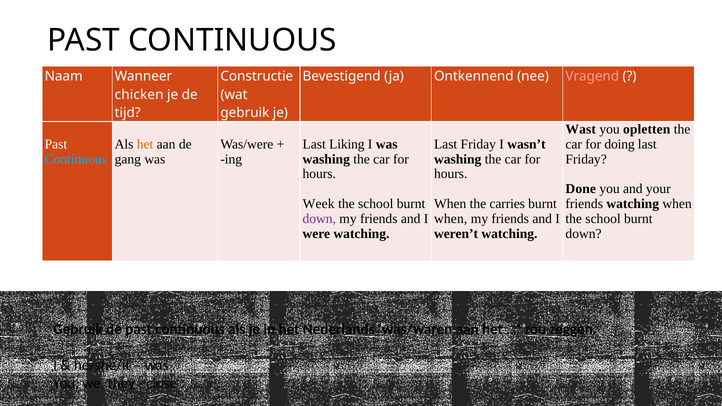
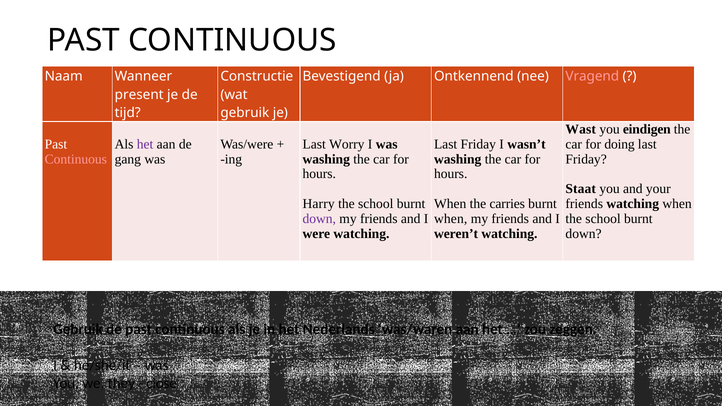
chicken: chicken -> present (139, 95)
opletten: opletten -> eindigen (647, 129)
het colour: orange -> purple (145, 144)
Liking: Liking -> Worry (347, 144)
Continuous colour: light blue -> pink (76, 159)
Done: Done -> Staat (581, 189)
Week: Week -> Harry (319, 204)
